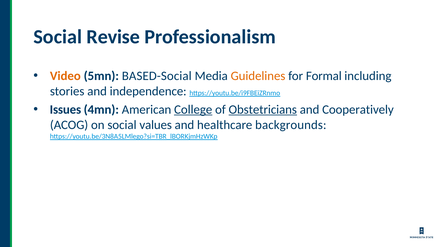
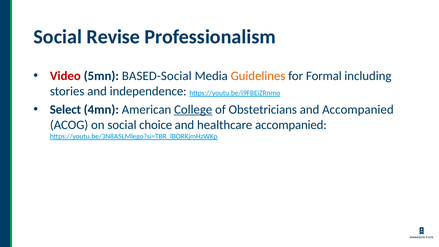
Video colour: orange -> red (65, 76)
Issues: Issues -> Select (65, 109)
Obstetricians underline: present -> none (263, 109)
and Cooperatively: Cooperatively -> Accompanied (358, 109)
values: values -> choice (156, 125)
healthcare backgrounds: backgrounds -> accompanied (291, 125)
